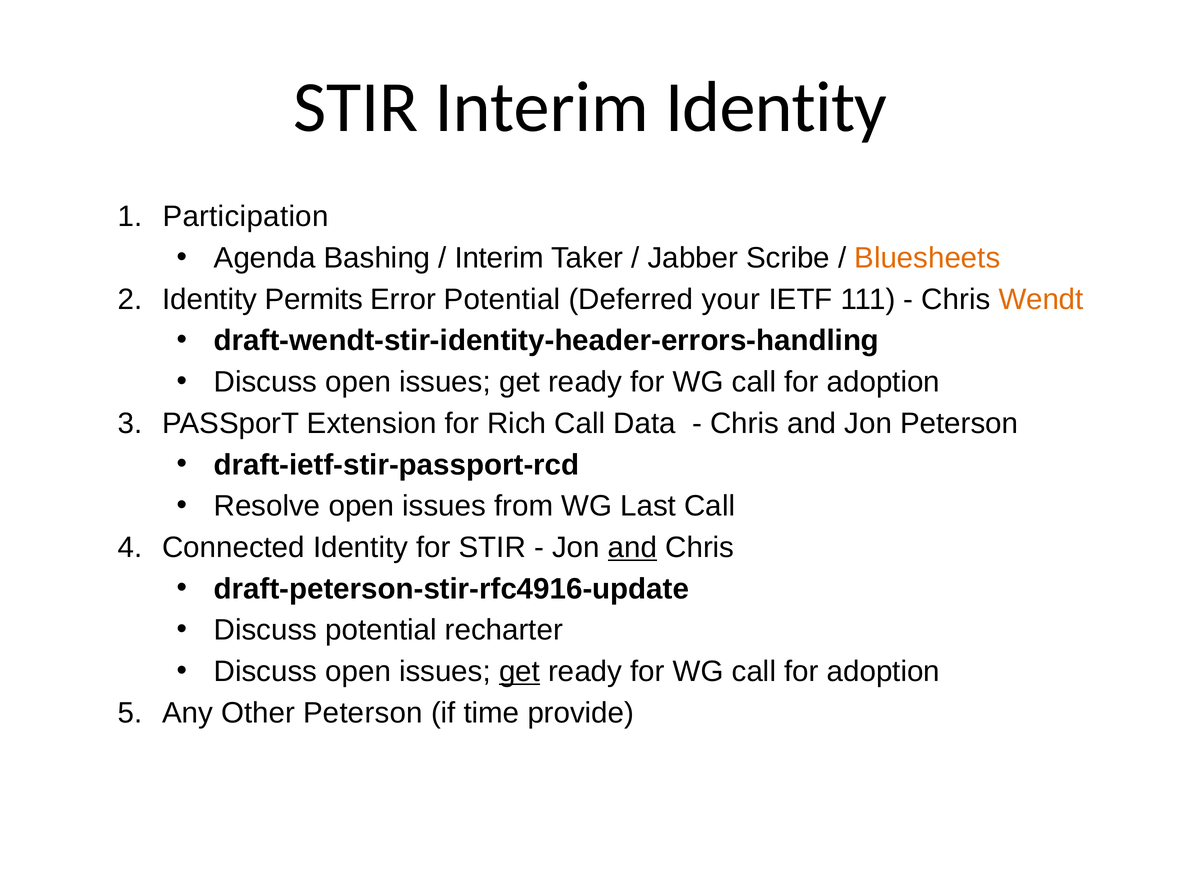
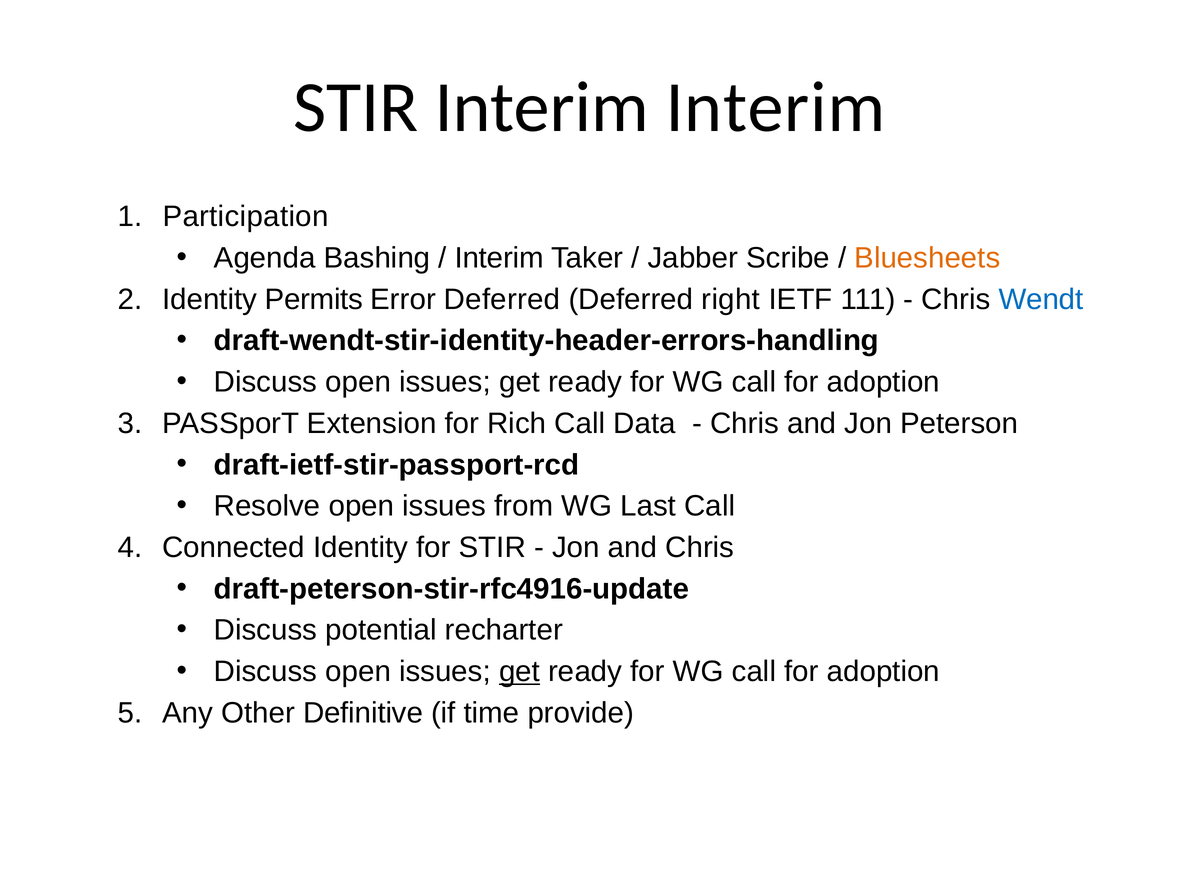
Interim Identity: Identity -> Interim (775, 107)
Error Potential: Potential -> Deferred (502, 299)
your: your -> right (731, 299)
Wendt colour: orange -> blue (1041, 299)
and underline: present -> none (633, 547)
Other Peterson: Peterson -> Definitive (363, 713)
